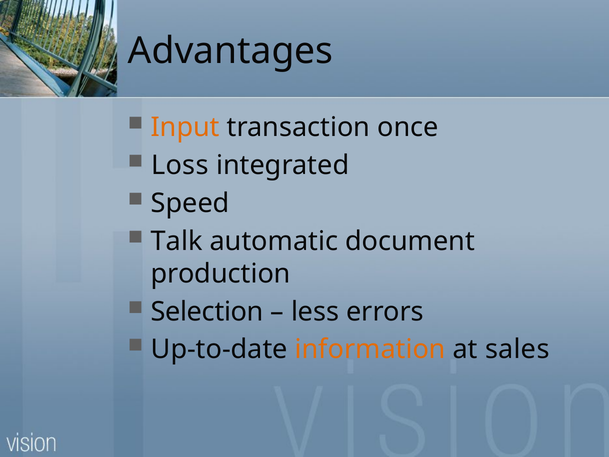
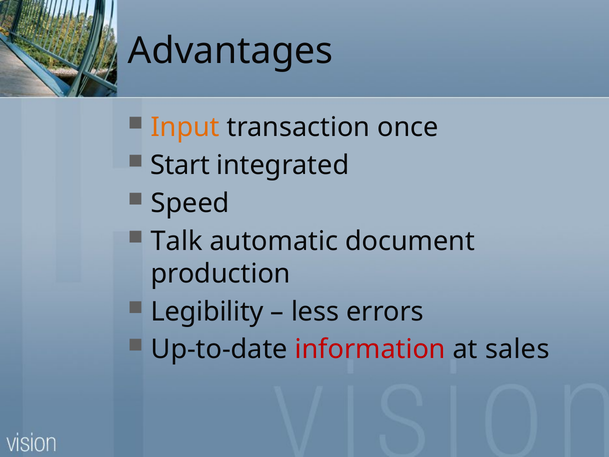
Loss: Loss -> Start (180, 165)
Selection: Selection -> Legibility (207, 311)
information colour: orange -> red (370, 349)
